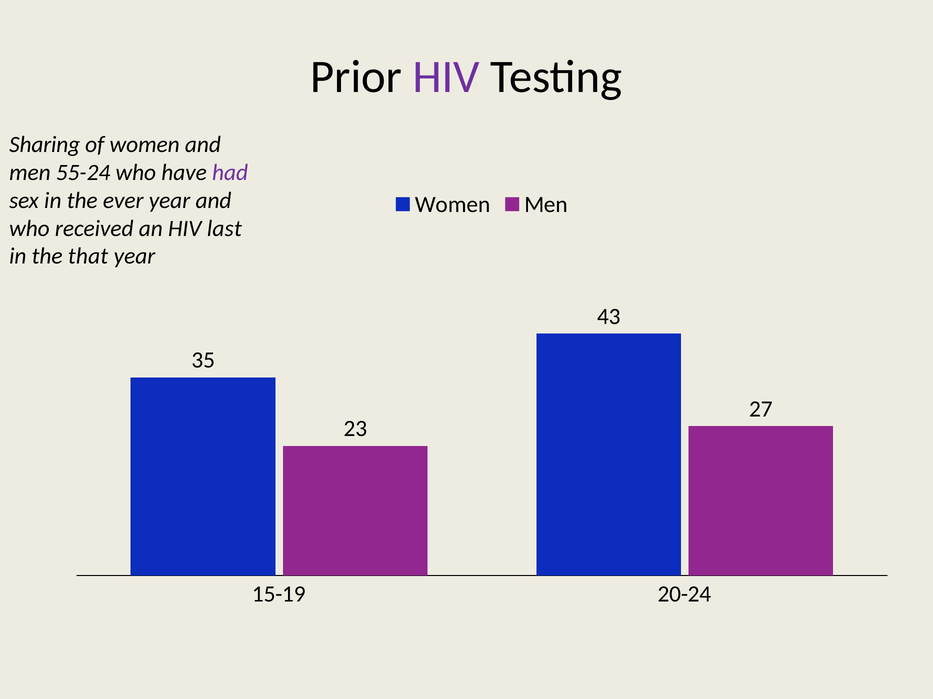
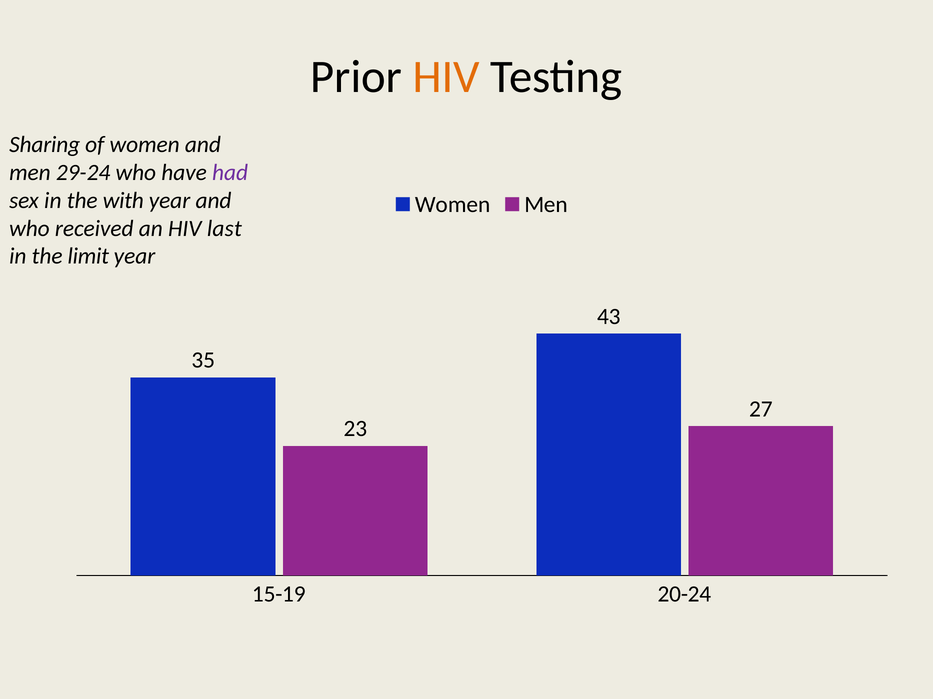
HIV colour: purple -> orange (446, 77)
55-24: 55-24 -> 29-24 (83, 173)
ever: ever -> with (123, 201)
that: that -> limit (88, 257)
